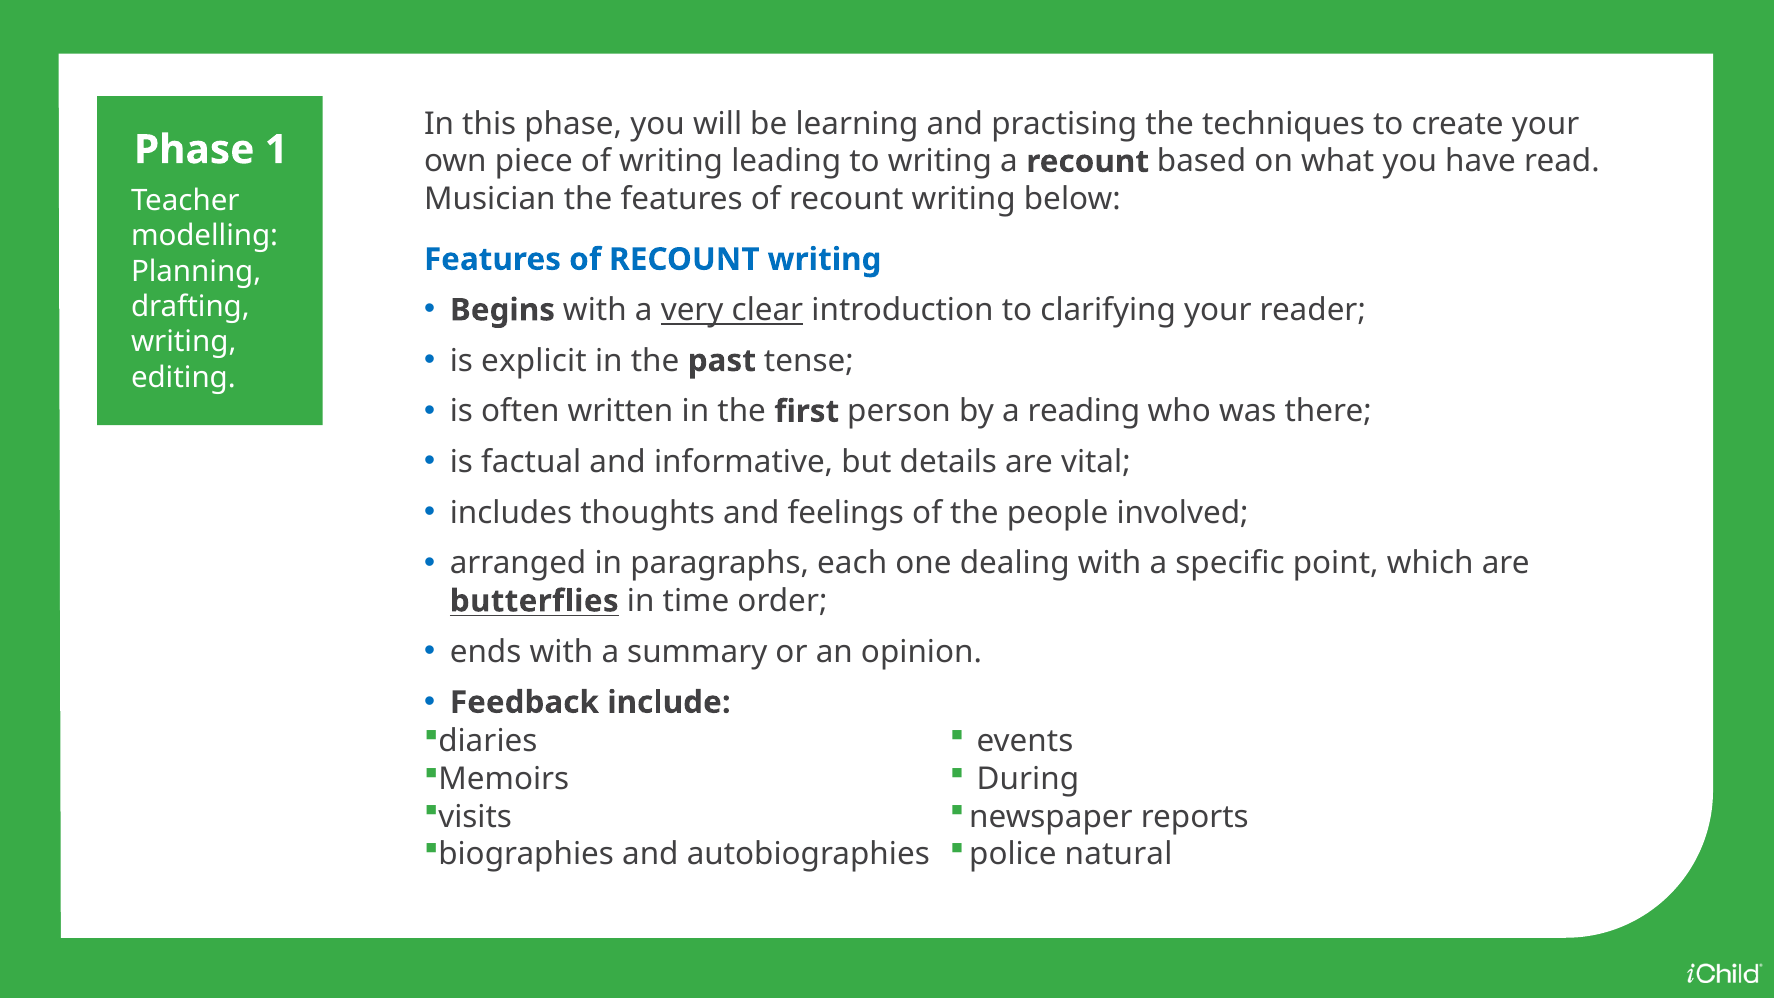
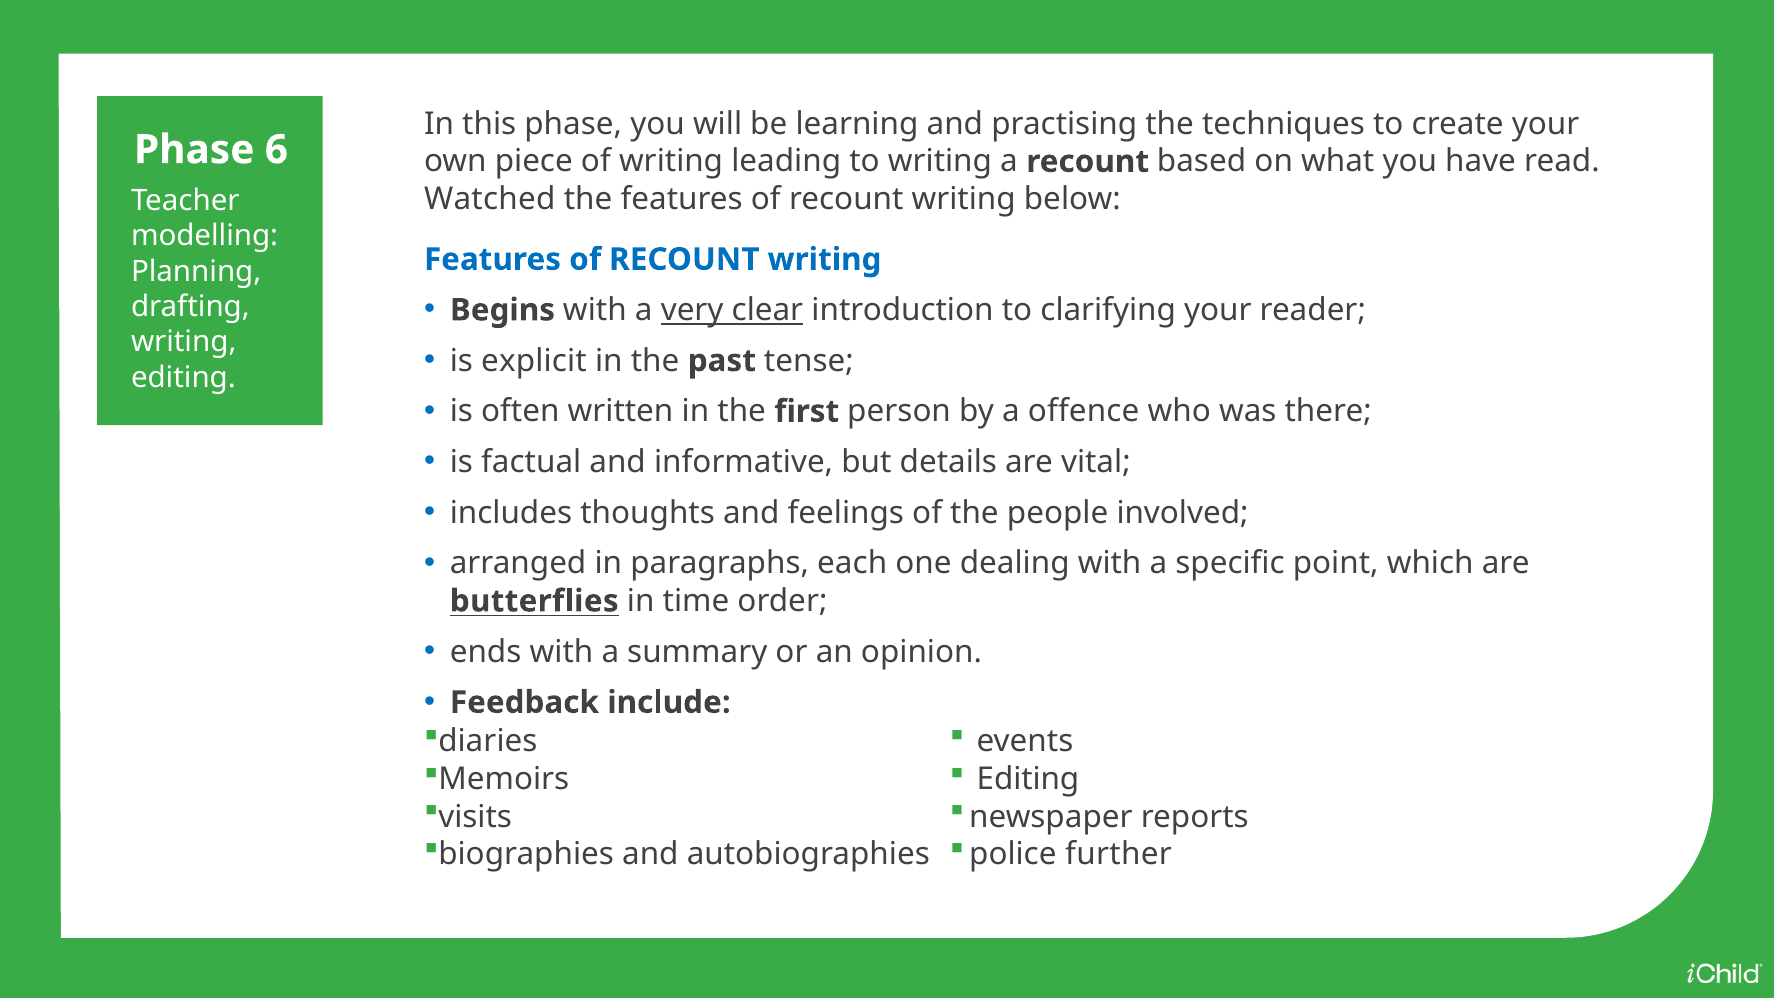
1: 1 -> 6 (276, 150)
Musician: Musician -> Watched (490, 199)
reading: reading -> offence (1084, 411)
During: During -> Editing (1028, 779)
natural: natural -> further (1119, 854)
